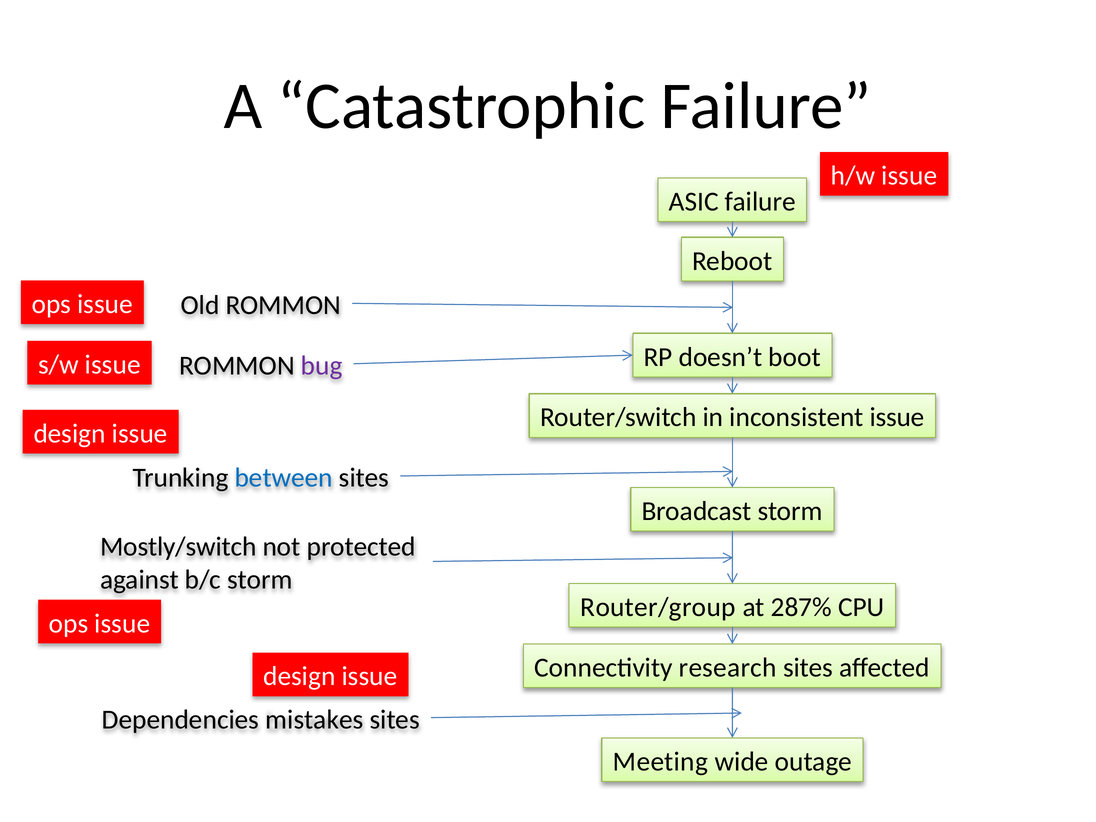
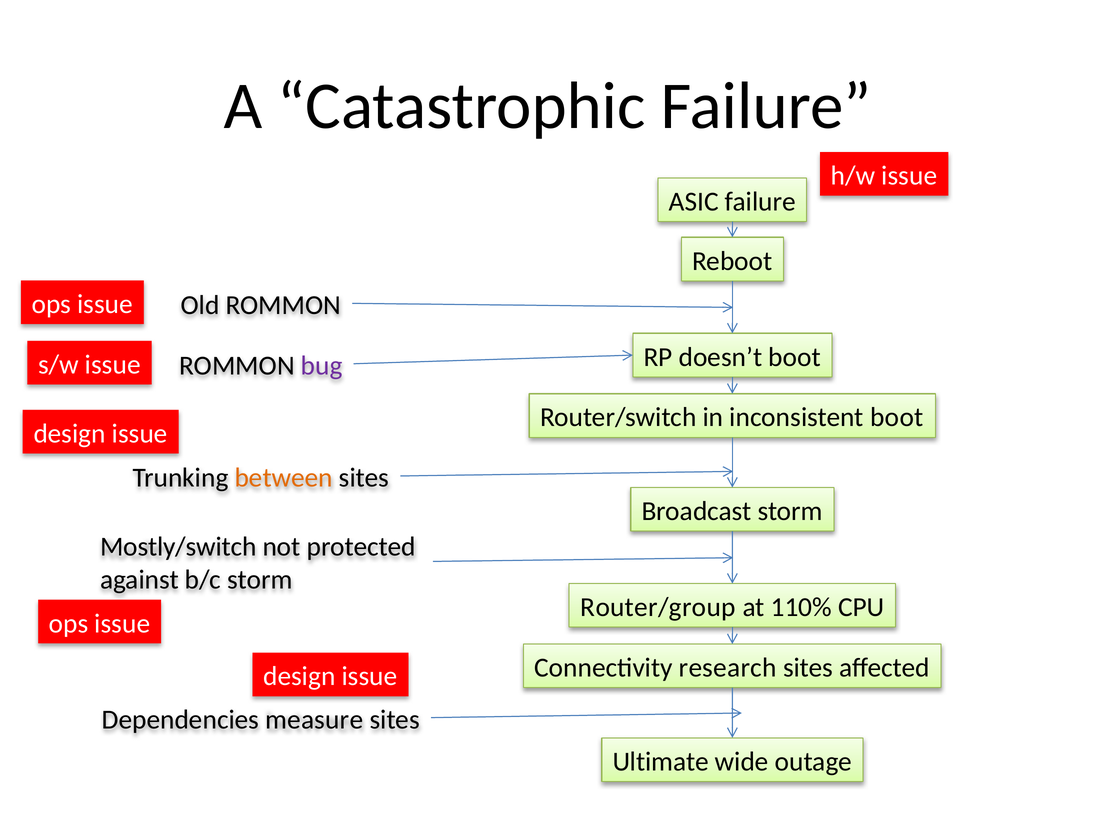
inconsistent issue: issue -> boot (897, 417)
between colour: blue -> orange (284, 478)
287%: 287% -> 110% (801, 607)
mistakes: mistakes -> measure (314, 720)
Meeting: Meeting -> Ultimate (661, 762)
